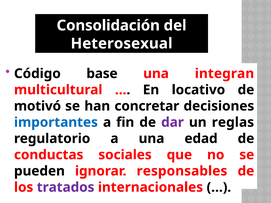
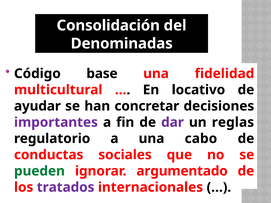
Heterosexual: Heterosexual -> Denominadas (122, 44)
integran: integran -> fidelidad (225, 74)
motivó: motivó -> ayudar (37, 106)
importantes colour: blue -> purple (56, 122)
edad: edad -> cabo (201, 139)
pueden colour: black -> green (39, 171)
responsables: responsables -> argumentado (182, 171)
